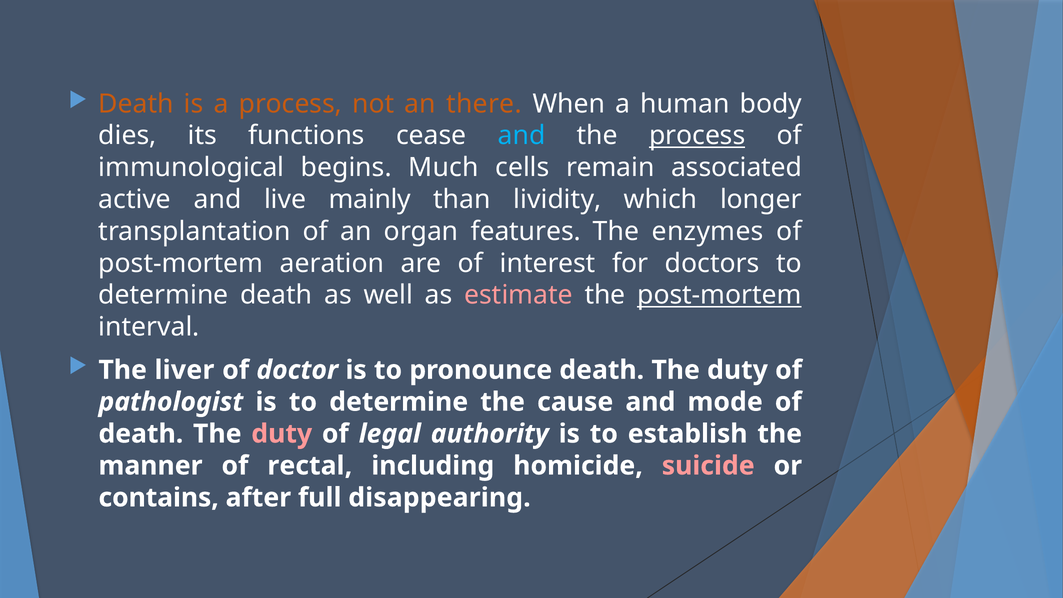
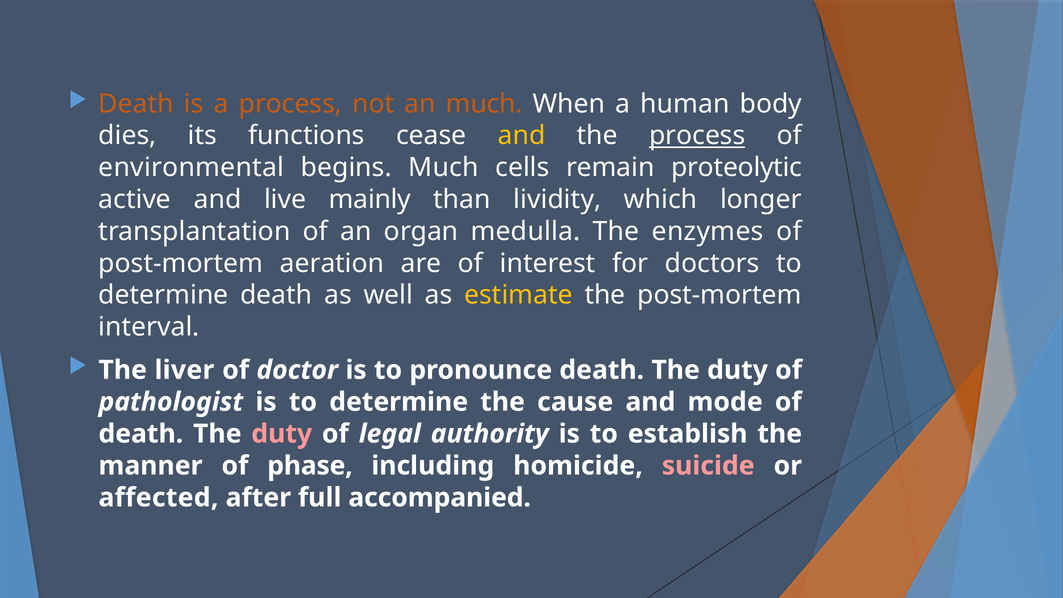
an there: there -> much (484, 104)
and colour: light blue -> yellow (522, 136)
immunological: immunological -> environmental (191, 168)
associated: associated -> proteolytic (737, 168)
features: features -> medulla (526, 231)
estimate colour: pink -> yellow (518, 295)
post-mortem underline: present -> none (719, 295)
rectal: rectal -> phase (310, 466)
contains: contains -> affected (158, 498)
disappearing: disappearing -> accompanied (440, 498)
